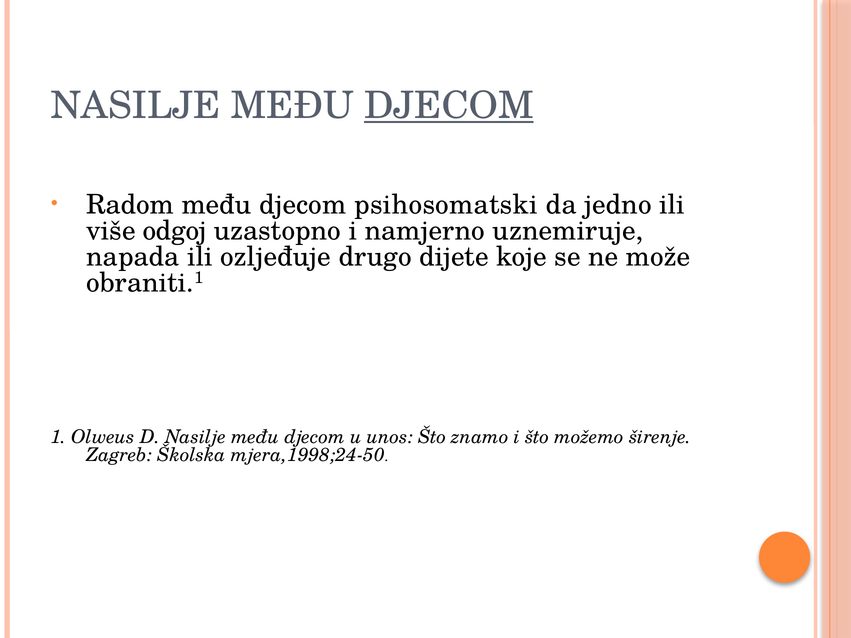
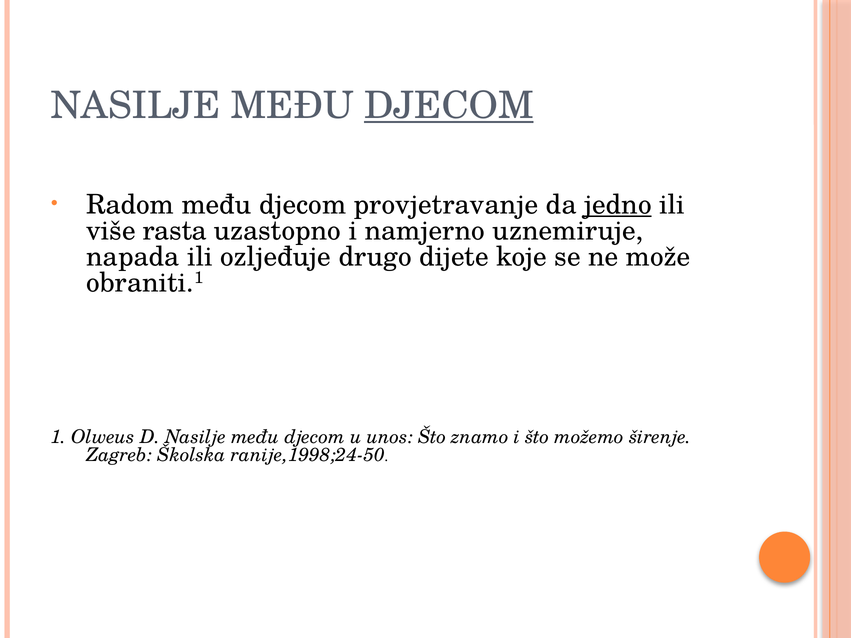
psihosomatski: psihosomatski -> provjetravanje (446, 205)
jedno underline: none -> present (618, 205)
odgoj: odgoj -> rasta (175, 231)
mjera,1998;24-50: mjera,1998;24-50 -> ranije,1998;24-50 (308, 455)
